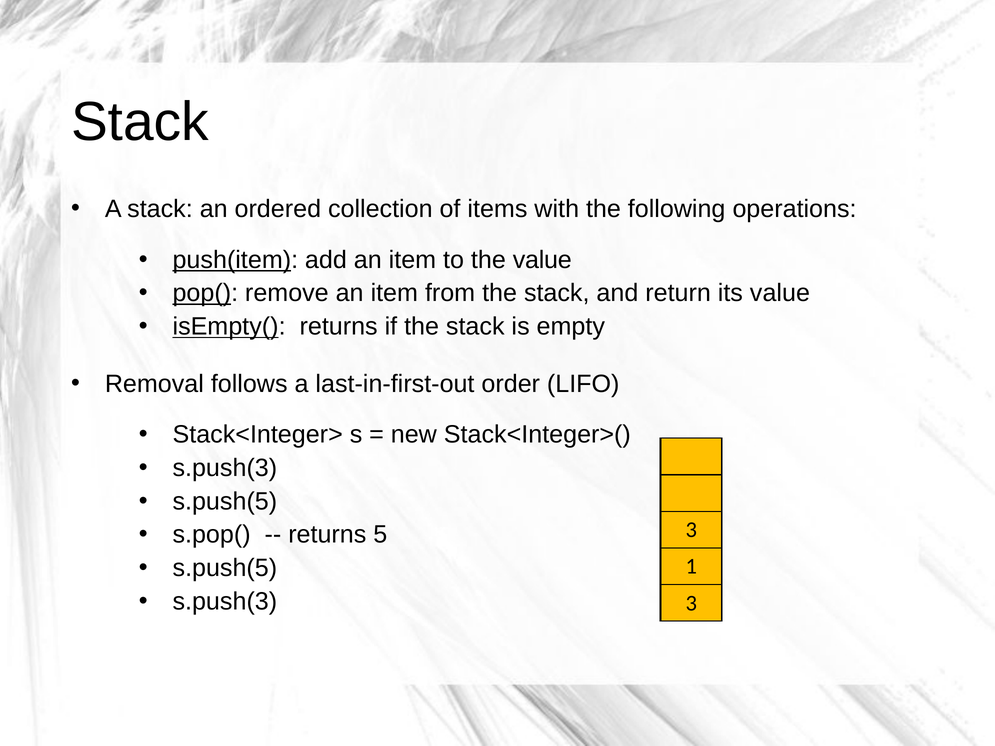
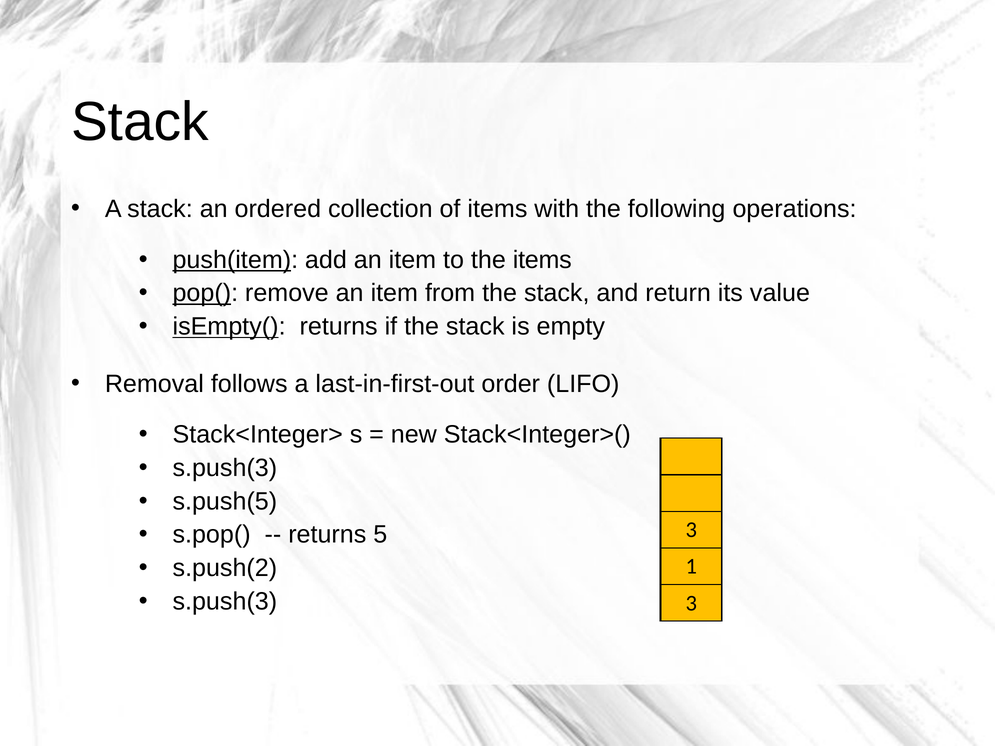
the value: value -> items (542, 260)
s.push(5: s.push(5 -> s.push(2 (225, 568)
